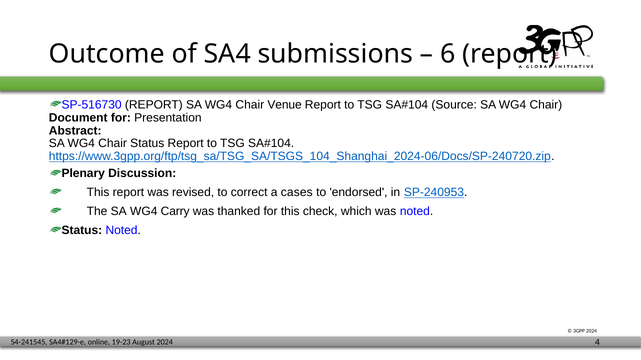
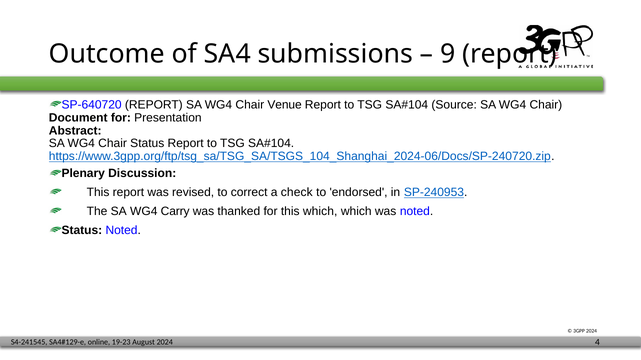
6: 6 -> 9 (448, 54)
SP-516730: SP-516730 -> SP-640720 (92, 105)
cases: cases -> check (297, 193)
this check: check -> which (320, 212)
